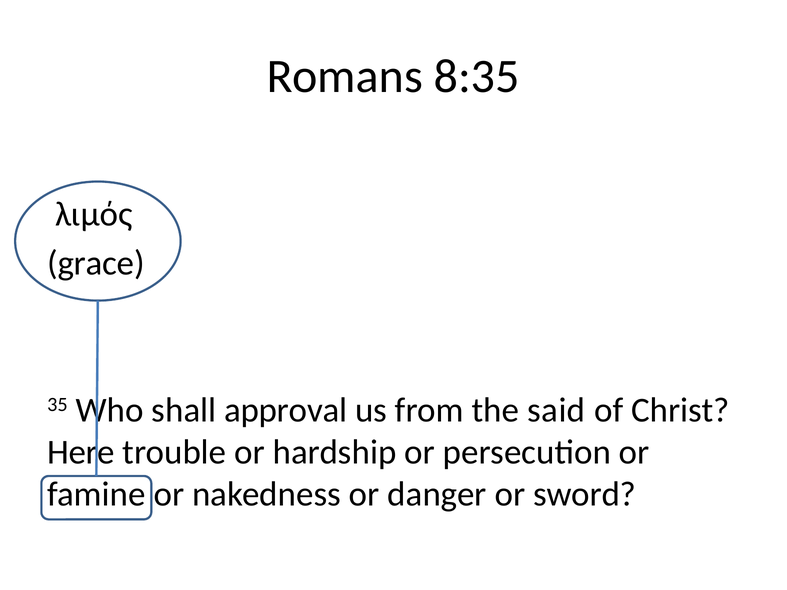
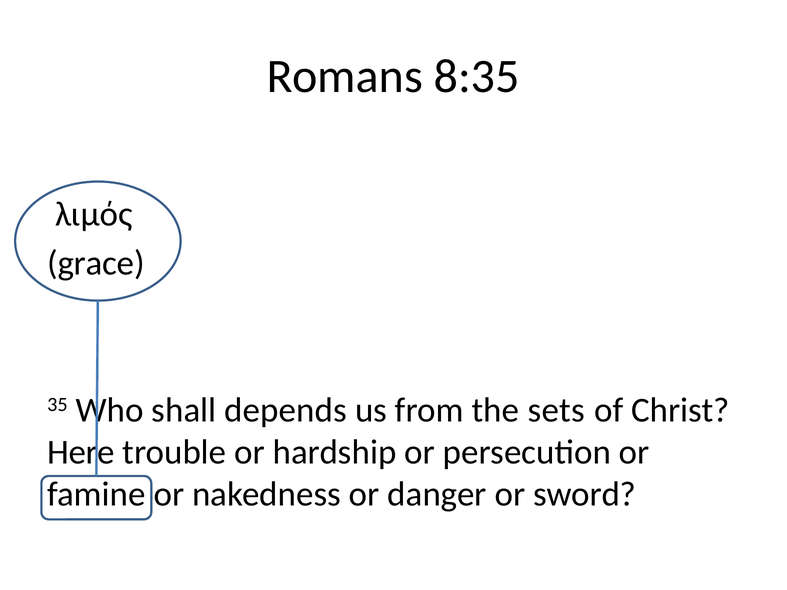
approval: approval -> depends (286, 410)
said: said -> sets (556, 410)
